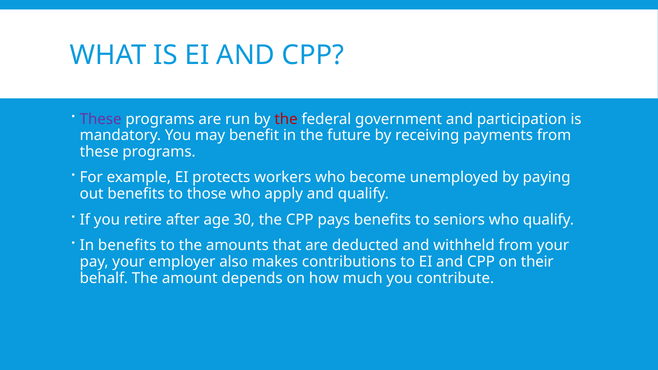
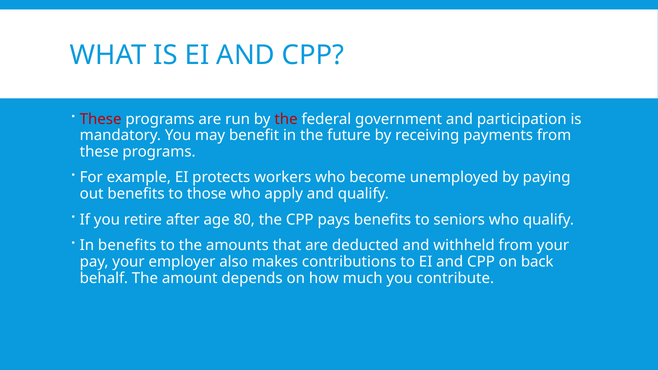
These colour: purple -> red (101, 119)
30: 30 -> 80 (244, 220)
their: their -> back (537, 262)
